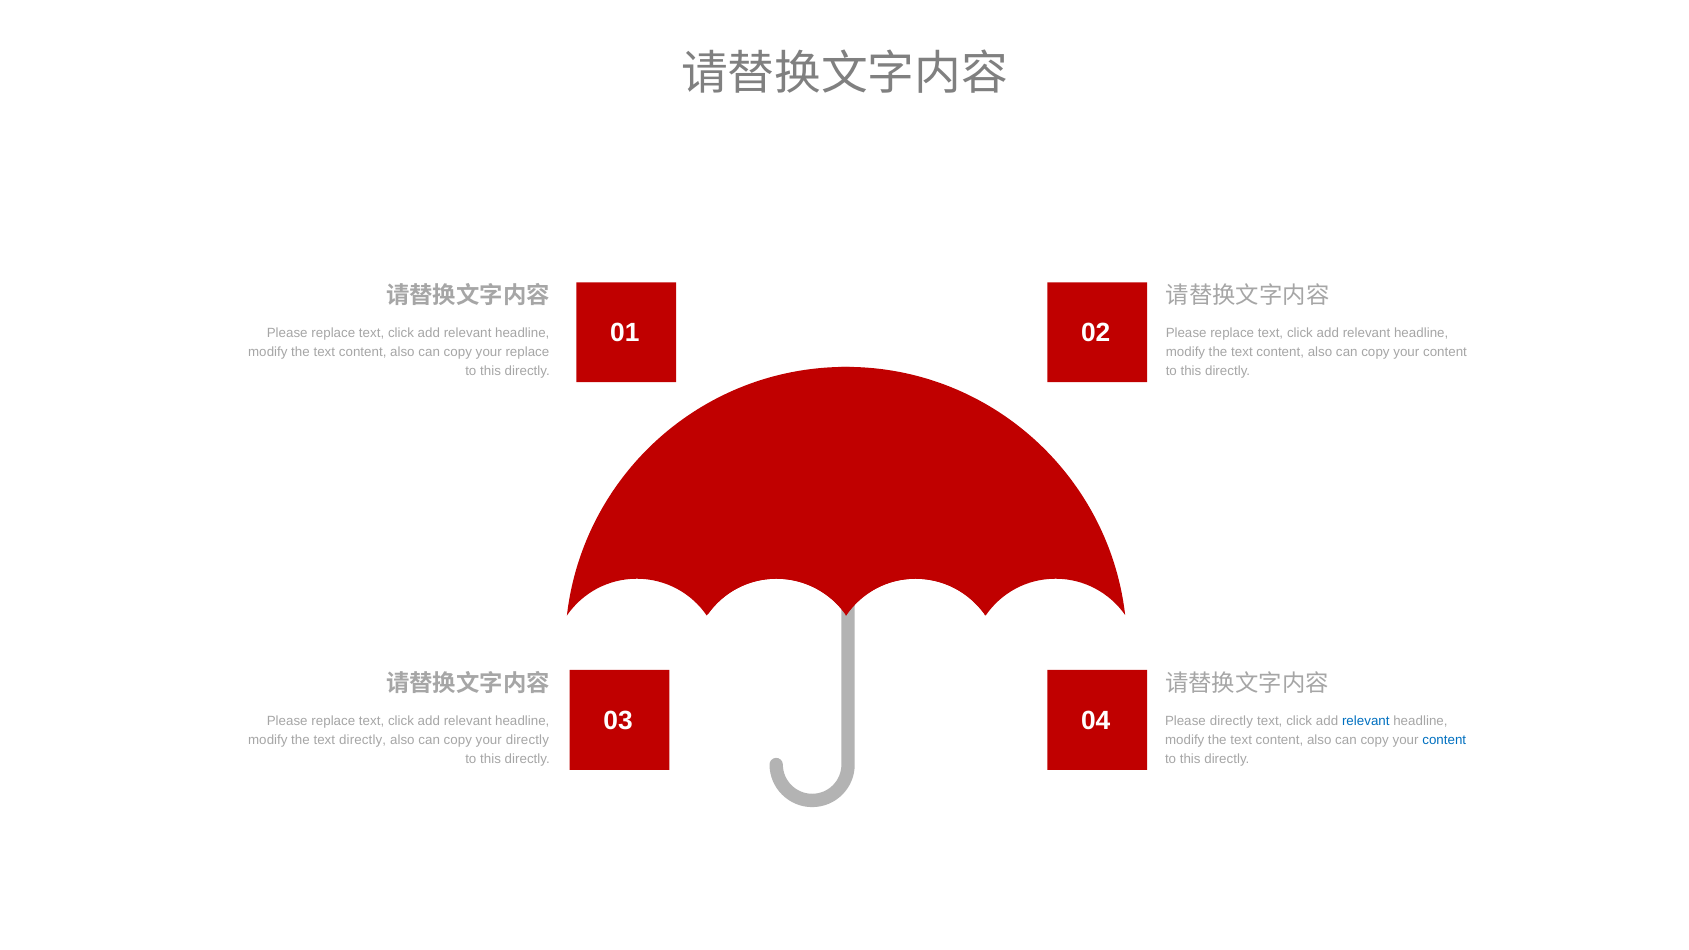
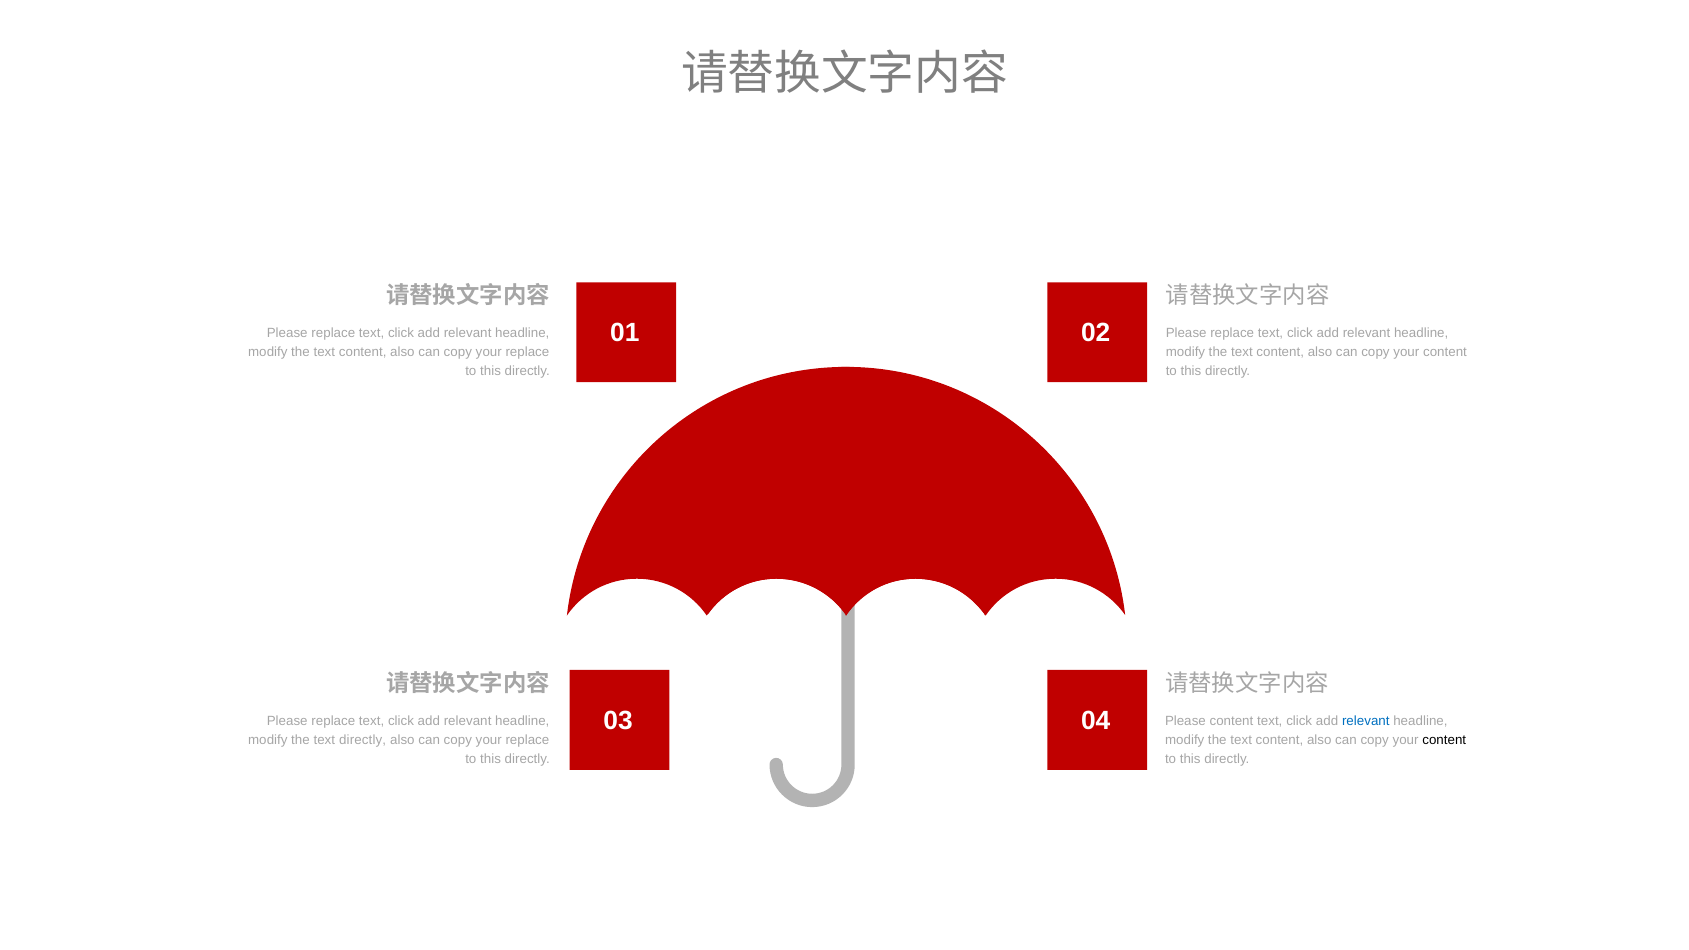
Please directly: directly -> content (1231, 721)
directly: directly -> replace (527, 740)
content colour: blue -> black (1444, 740)
